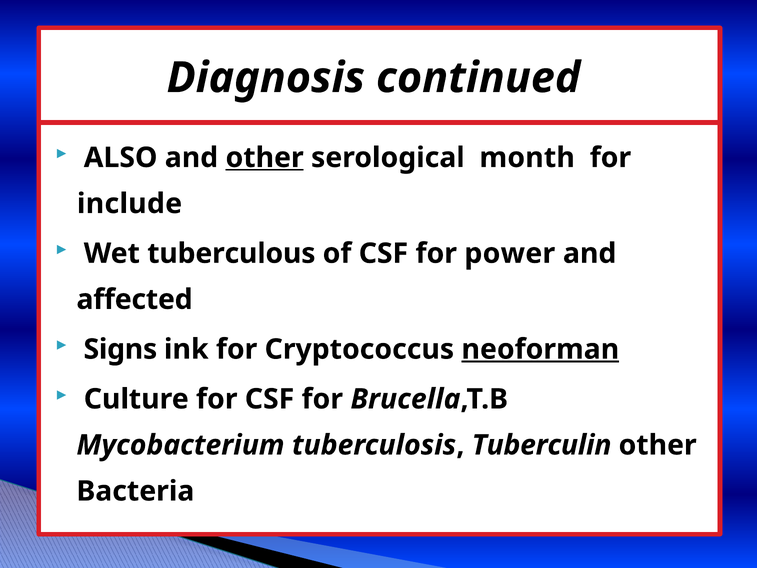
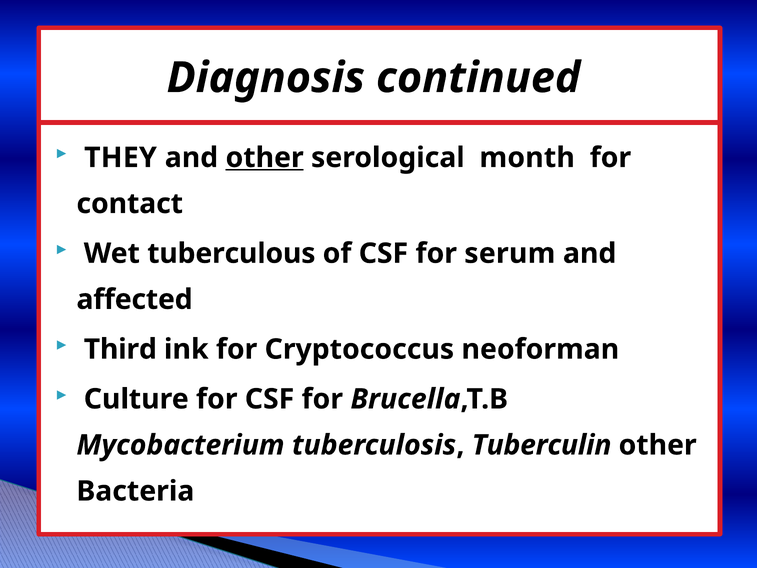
ALSO: ALSO -> THEY (120, 158)
include: include -> contact (130, 204)
power: power -> serum (510, 253)
Signs: Signs -> Third (120, 349)
neoforman underline: present -> none (540, 349)
